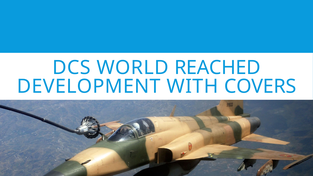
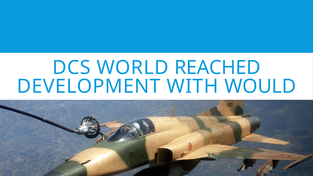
COVERS: COVERS -> WOULD (260, 87)
